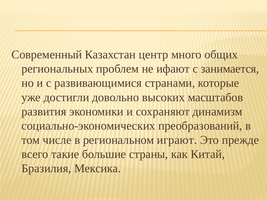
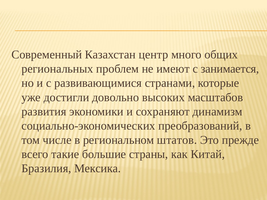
ифают: ифают -> имеют (173, 69)
играют: играют -> штатов (177, 140)
